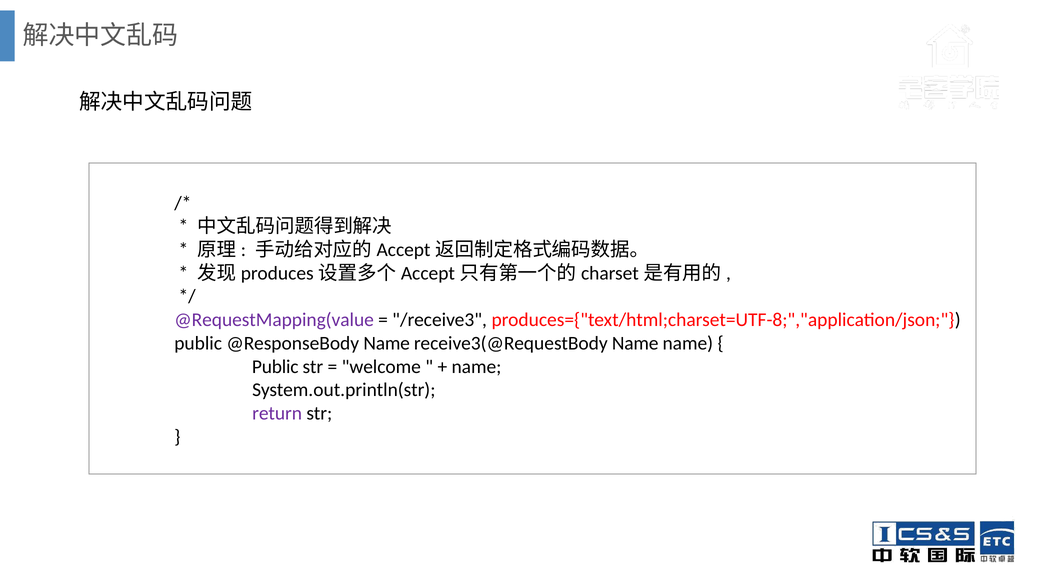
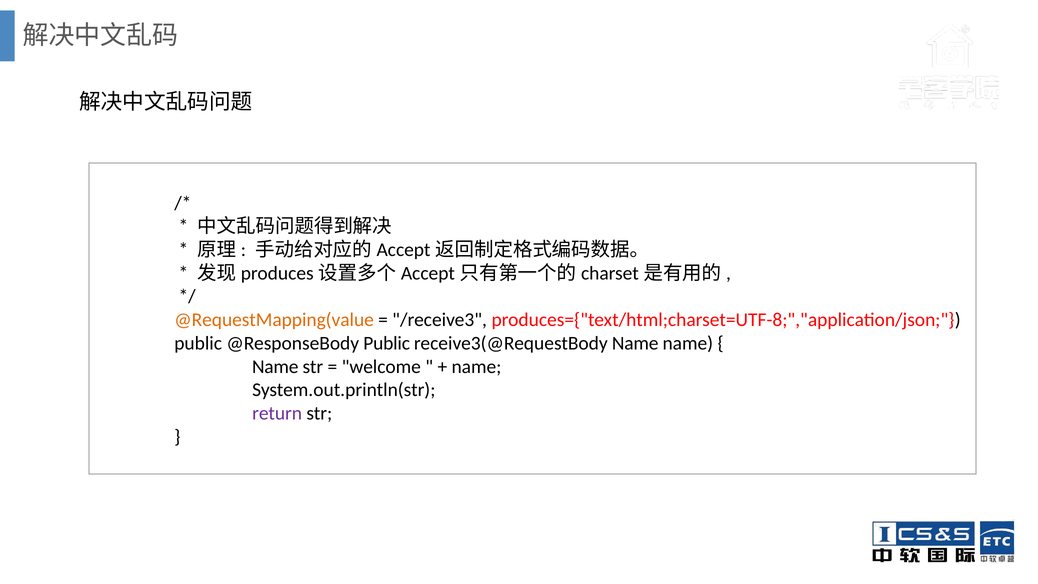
@RequestMapping(value colour: purple -> orange (274, 320)
@ResponseBody Name: Name -> Public (387, 343)
Public: Public -> Name (275, 367)
